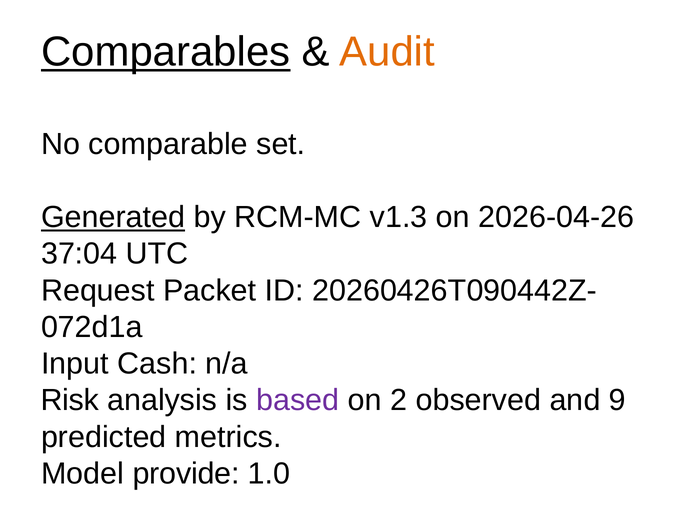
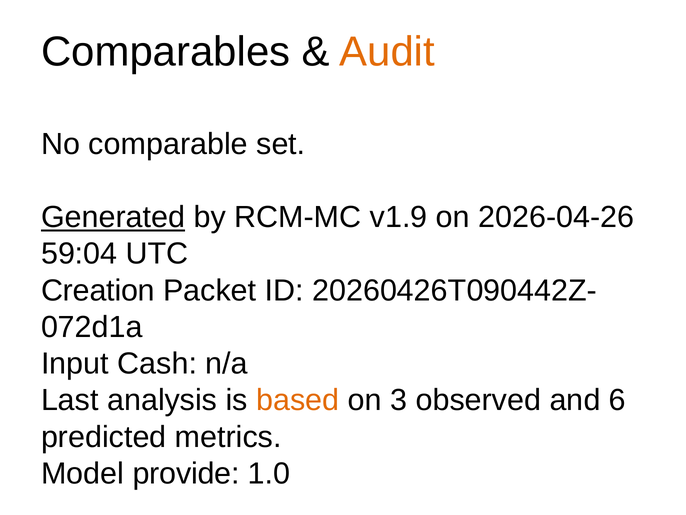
Comparables underline: present -> none (166, 52)
v1.3: v1.3 -> v1.9 (399, 217)
37:04: 37:04 -> 59:04 (79, 254)
Request: Request -> Creation (98, 290)
Risk: Risk -> Last (70, 400)
based colour: purple -> orange (298, 400)
2: 2 -> 3 (399, 400)
9: 9 -> 6 (617, 400)
